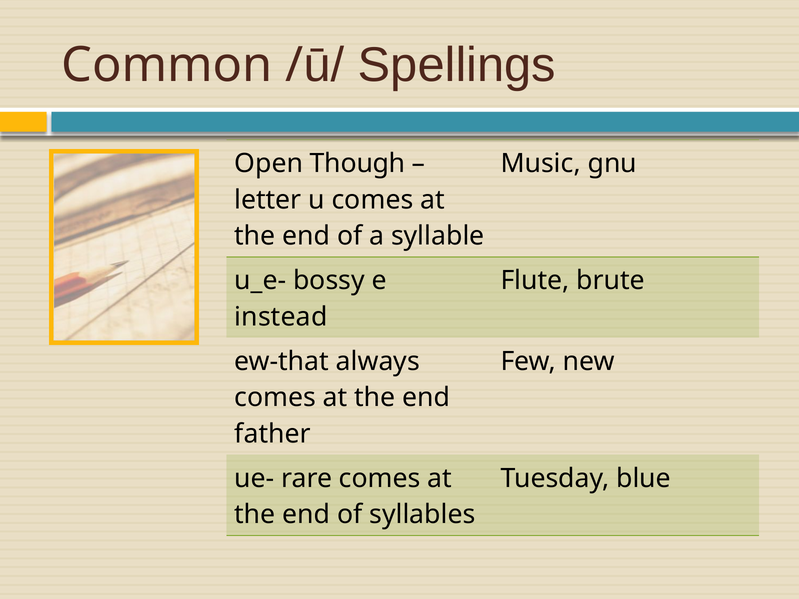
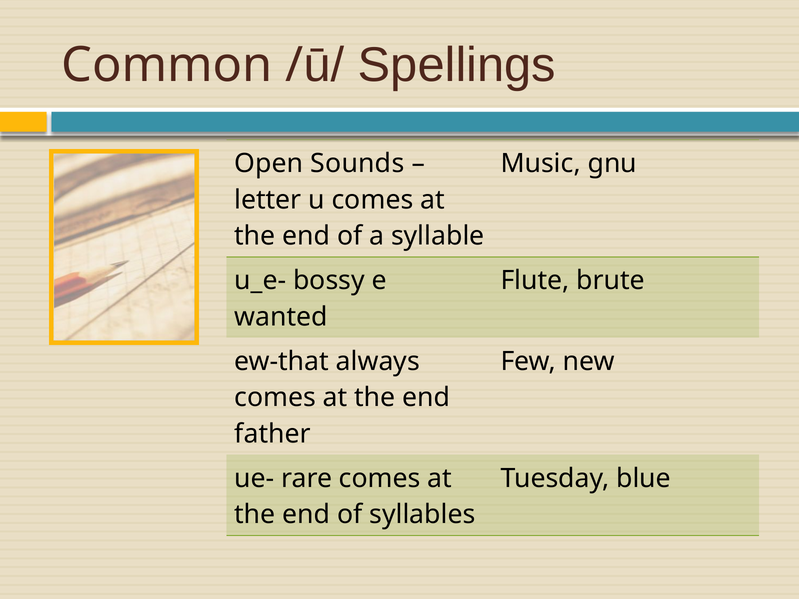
Though: Though -> Sounds (357, 164)
instead: instead -> wanted (281, 317)
